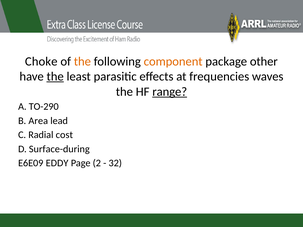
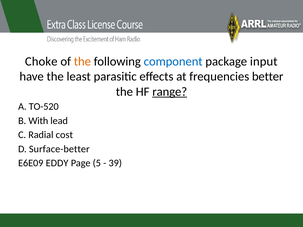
component colour: orange -> blue (173, 61)
other: other -> input (264, 61)
the underline: present -> none (55, 77)
waves: waves -> better (268, 77)
TO-290: TO-290 -> TO-520 (44, 107)
Area: Area -> With (38, 121)
Surface-during: Surface-during -> Surface-better (59, 149)
2: 2 -> 5 (97, 163)
32: 32 -> 39 (115, 163)
